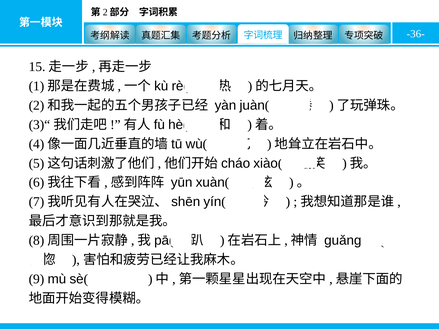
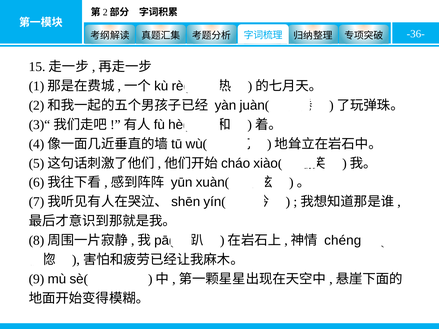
guǎng: guǎng -> chéng (343, 241)
